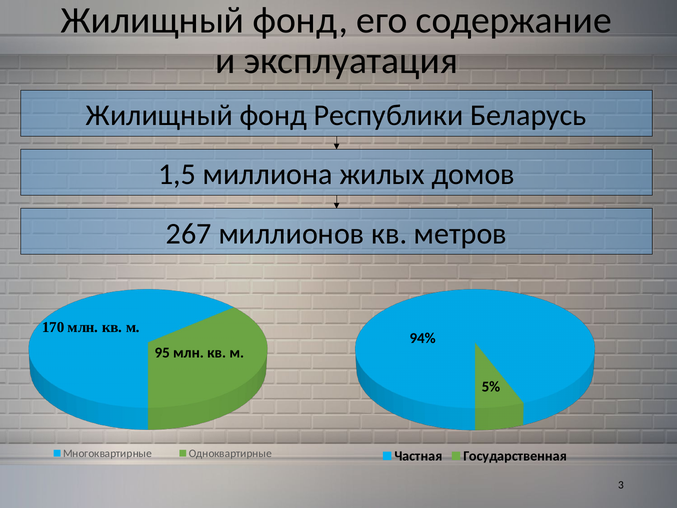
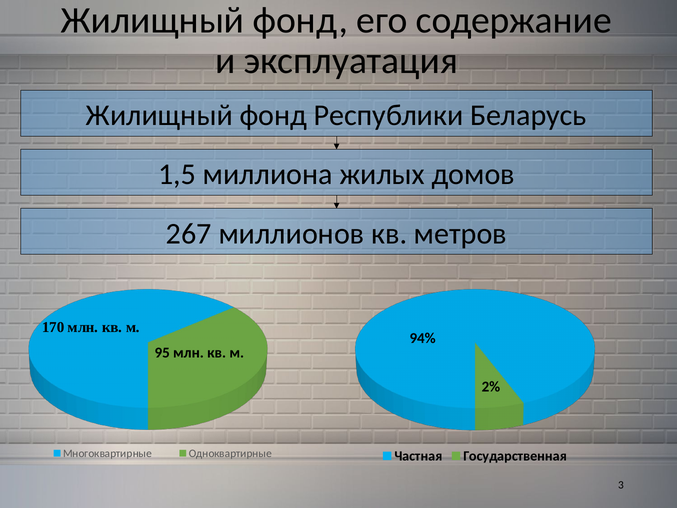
5%: 5% -> 2% (491, 387)
